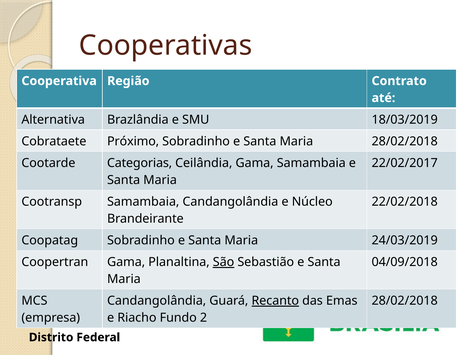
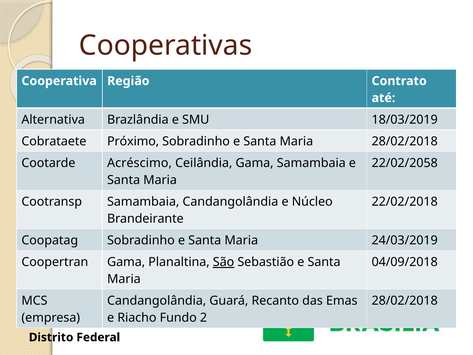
Categorias: Categorias -> Acréscimo (140, 163)
22/02/2017: 22/02/2017 -> 22/02/2058 (405, 163)
Recanto underline: present -> none (275, 301)
